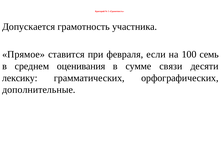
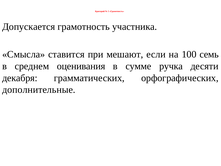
Прямое: Прямое -> Смысла (24, 54)
февраля: февраля -> мешают (125, 54)
связи: связи -> ручка (171, 66)
лексику: лексику -> декабря (20, 78)
